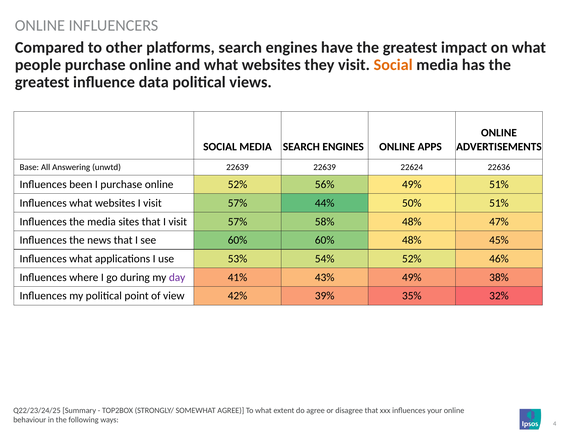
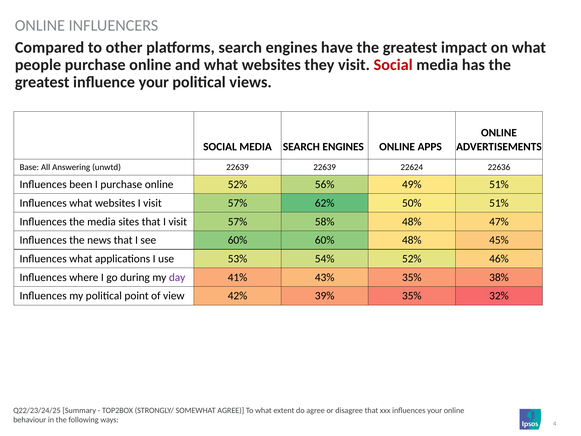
Social colour: orange -> red (393, 65)
influence data: data -> your (154, 82)
44%: 44% -> 62% (325, 203)
43% 49%: 49% -> 35% (412, 277)
